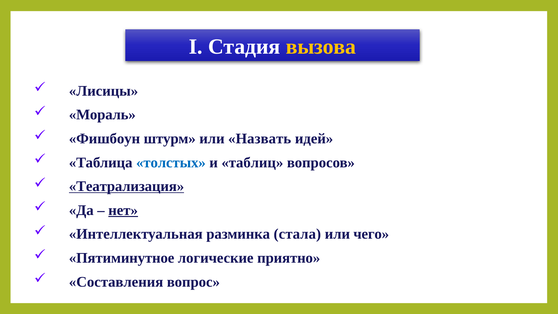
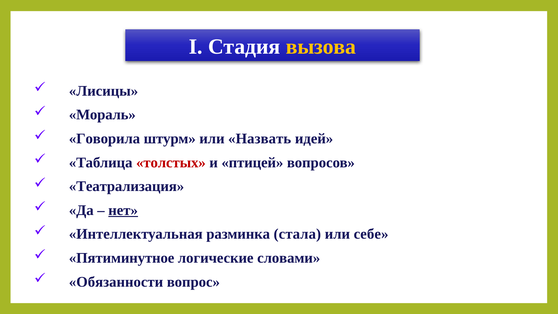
Фишбоун: Фишбоун -> Говорила (104, 139)
толстых colour: blue -> red (171, 162)
таблиц: таблиц -> птицей (252, 162)
Театрализация underline: present -> none (127, 186)
чего: чего -> себе (371, 234)
приятно: приятно -> словами (289, 258)
Составления: Составления -> Обязанности (116, 282)
